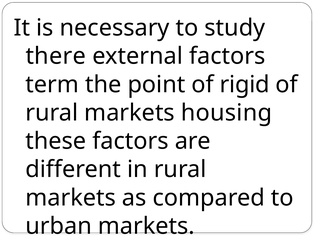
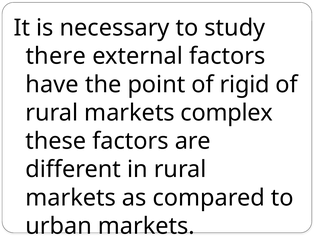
term: term -> have (52, 84)
housing: housing -> complex (227, 113)
